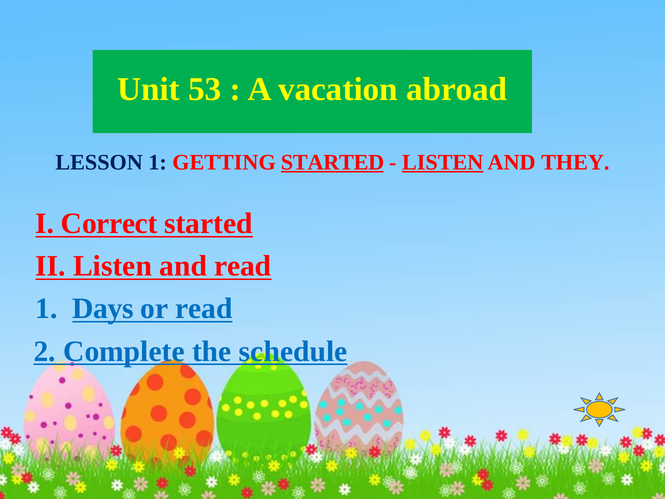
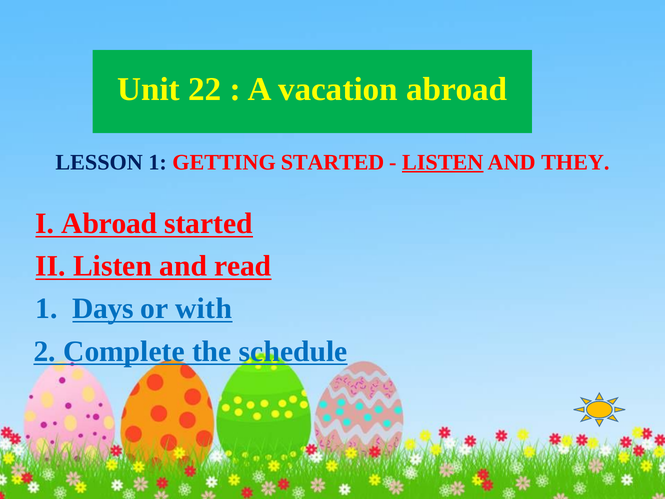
53: 53 -> 22 (205, 89)
STARTED underline: present -> none (333, 162)
I Correct: Correct -> Abroad (109, 223)
or read: read -> with (204, 309)
